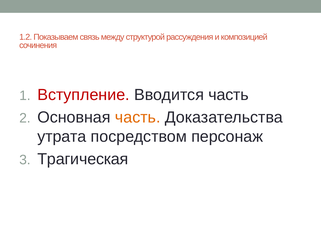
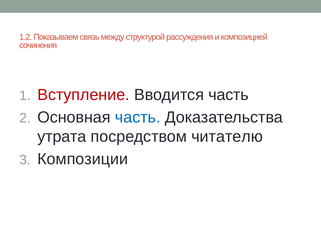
часть colour: orange -> blue (138, 117)
персонаж: персонаж -> читателю (227, 137)
Трагическая: Трагическая -> Композиции (83, 159)
